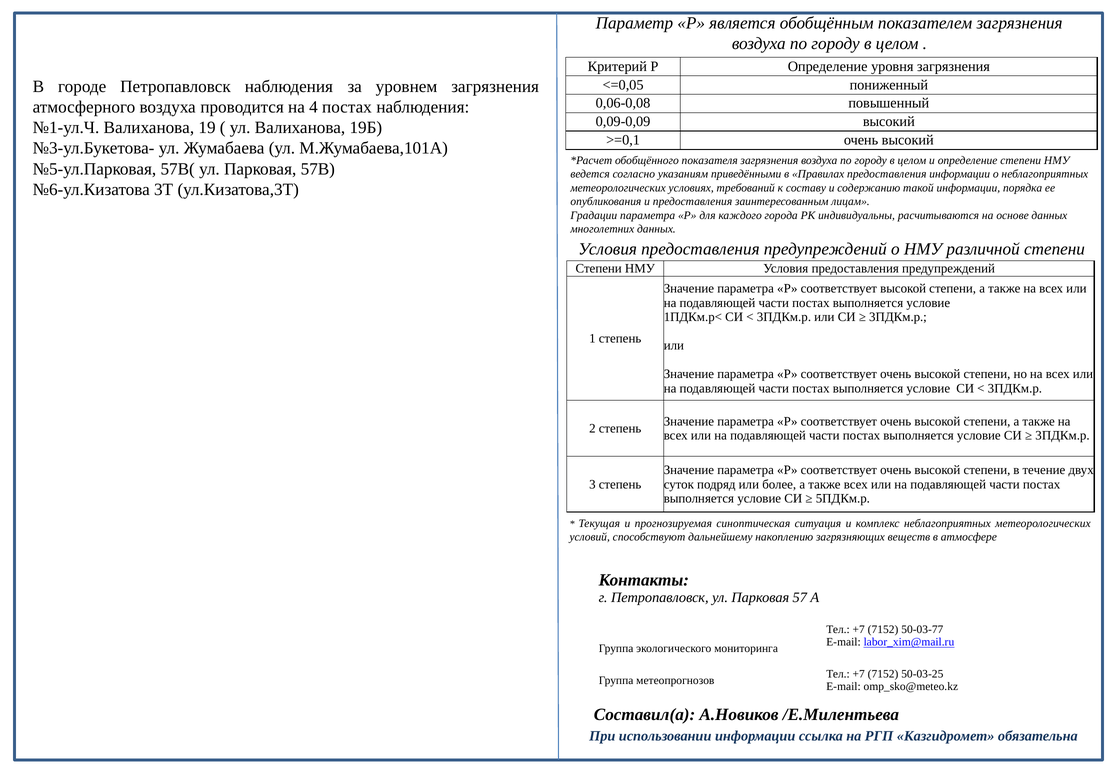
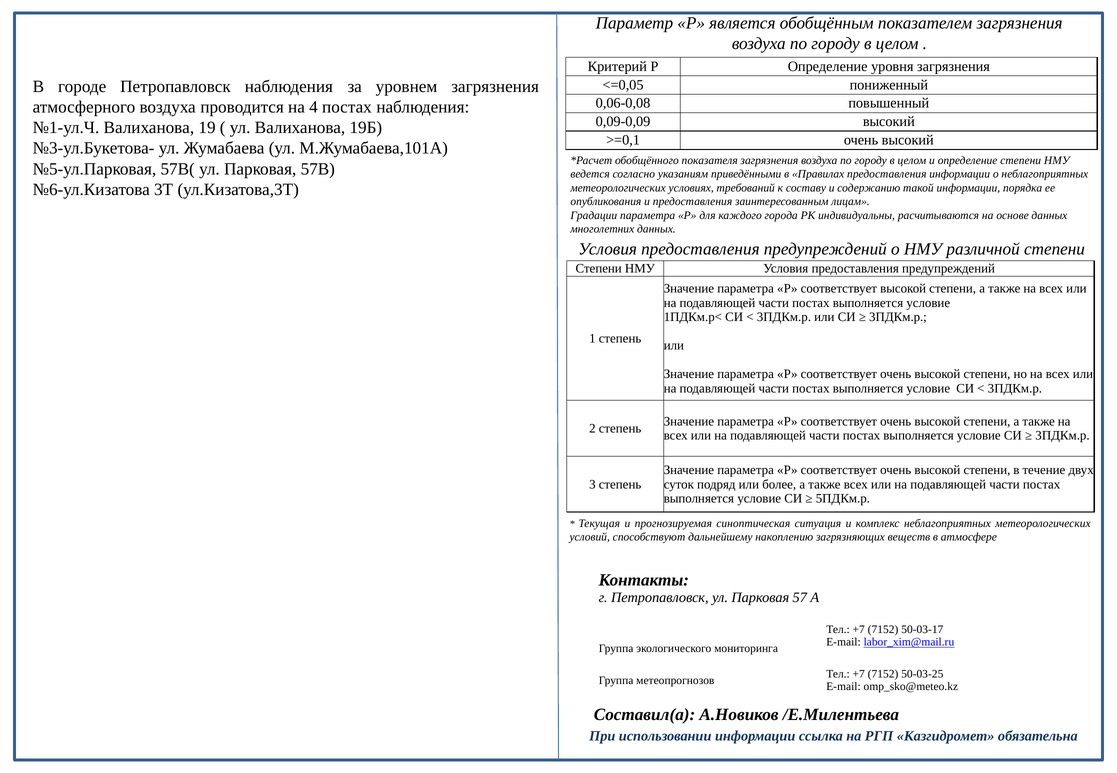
50-03-77: 50-03-77 -> 50-03-17 (922, 630)
